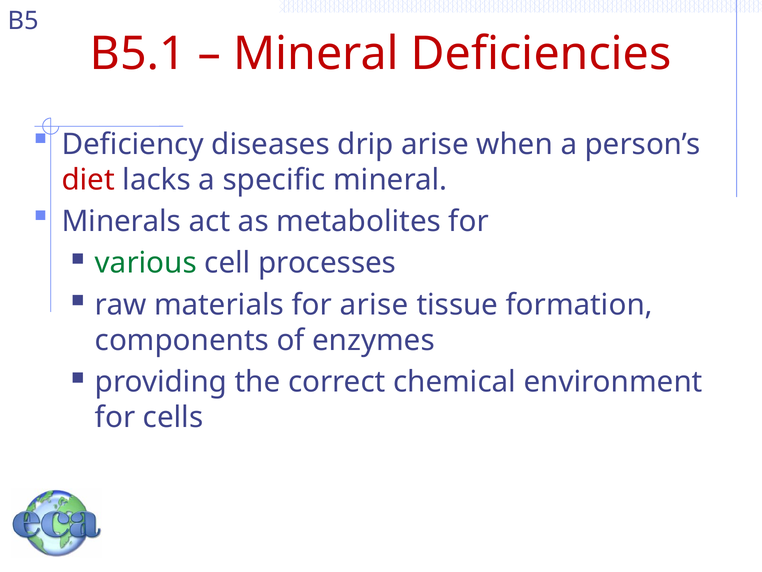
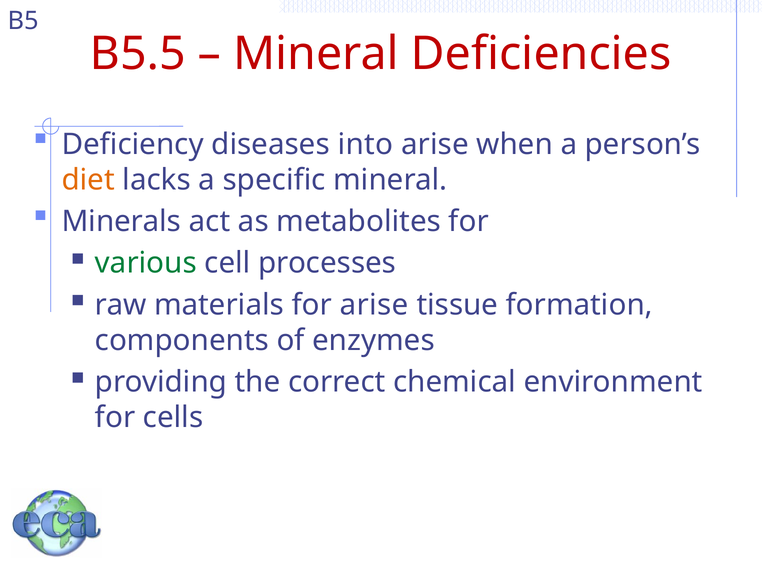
B5.1: B5.1 -> B5.5 (138, 54)
drip: drip -> into (365, 144)
diet colour: red -> orange (88, 180)
